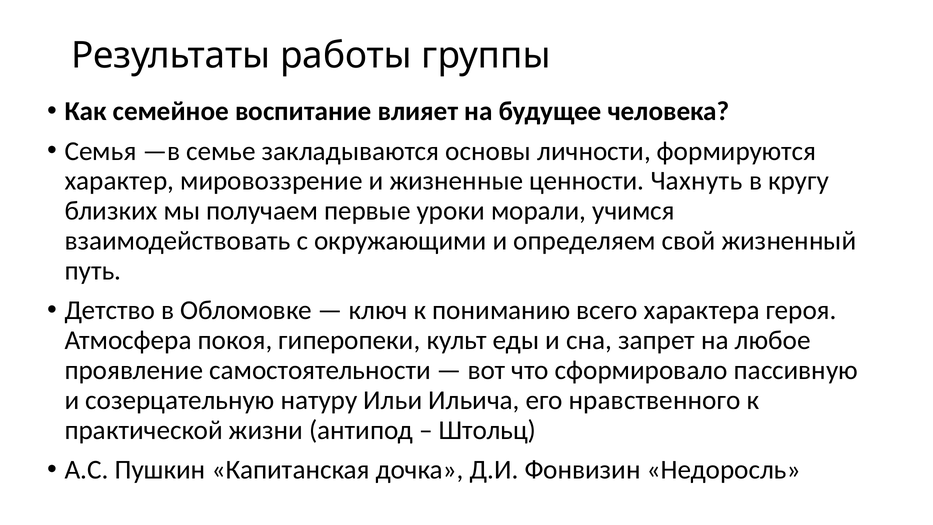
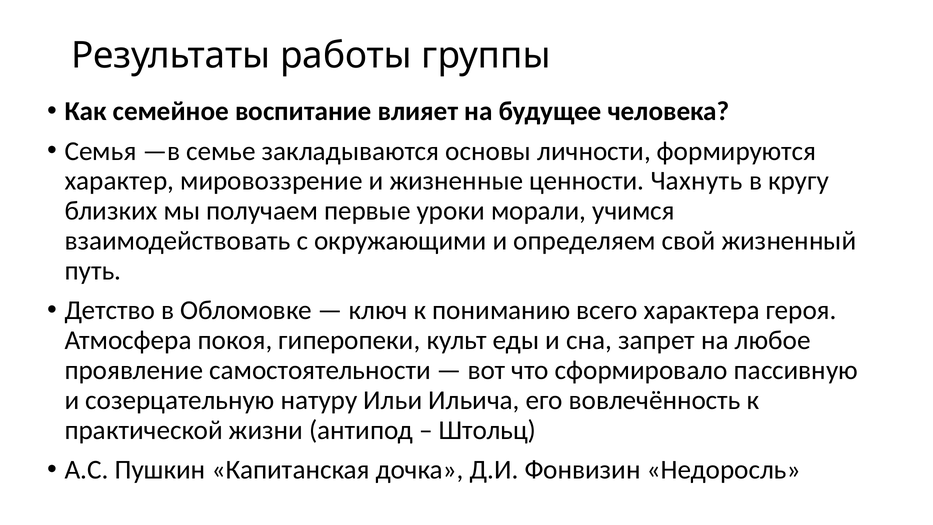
нравственного: нравственного -> вовлечённость (655, 400)
